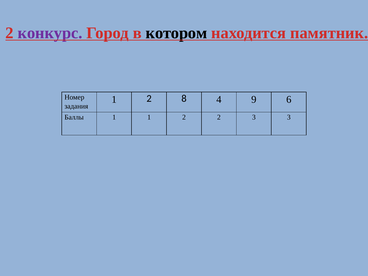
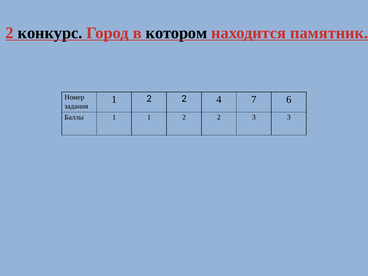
конкурс colour: purple -> black (50, 33)
8: 8 -> 2 (184, 98)
9: 9 -> 7 (254, 99)
